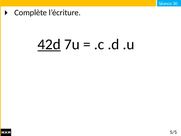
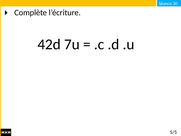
42d underline: present -> none (49, 44)
